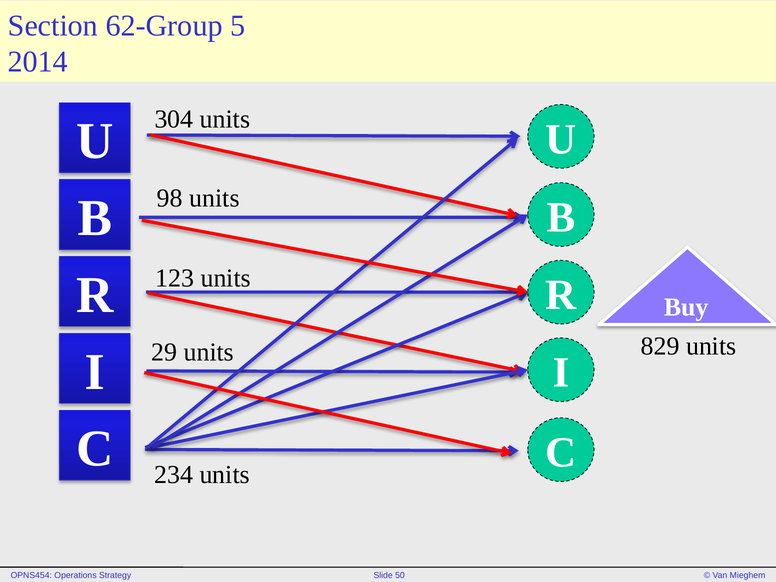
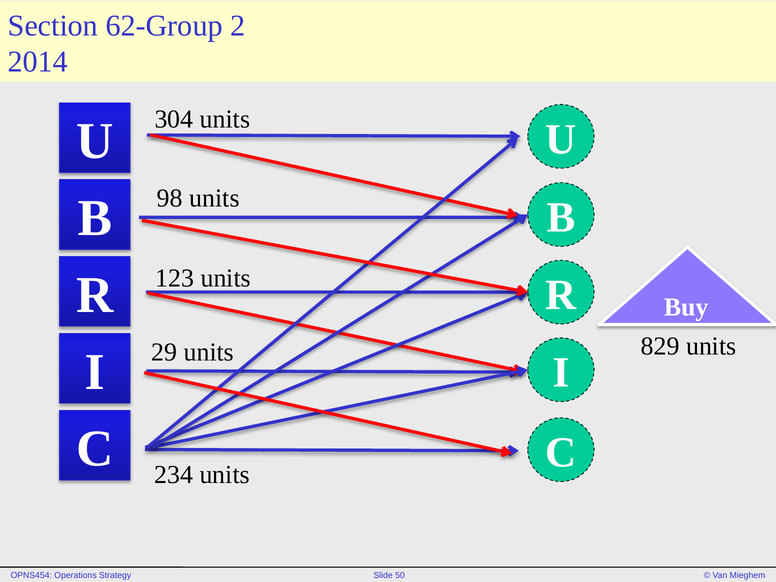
5: 5 -> 2 (238, 26)
